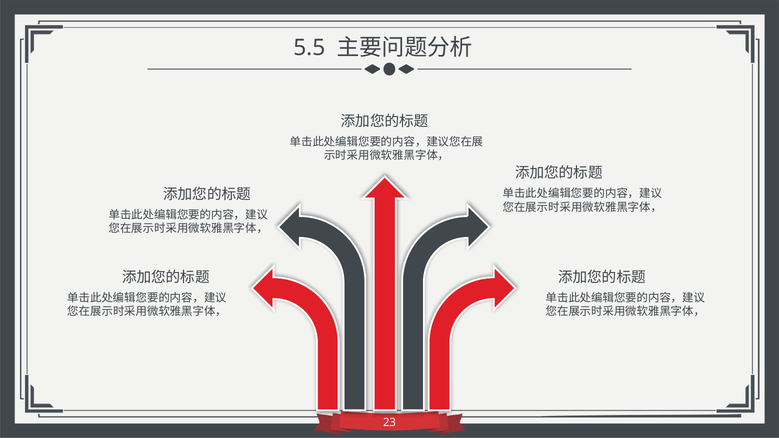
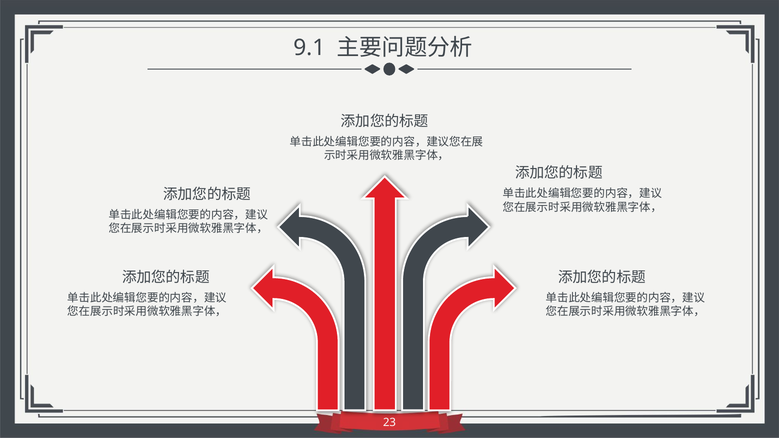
5.5: 5.5 -> 9.1 (309, 48)
